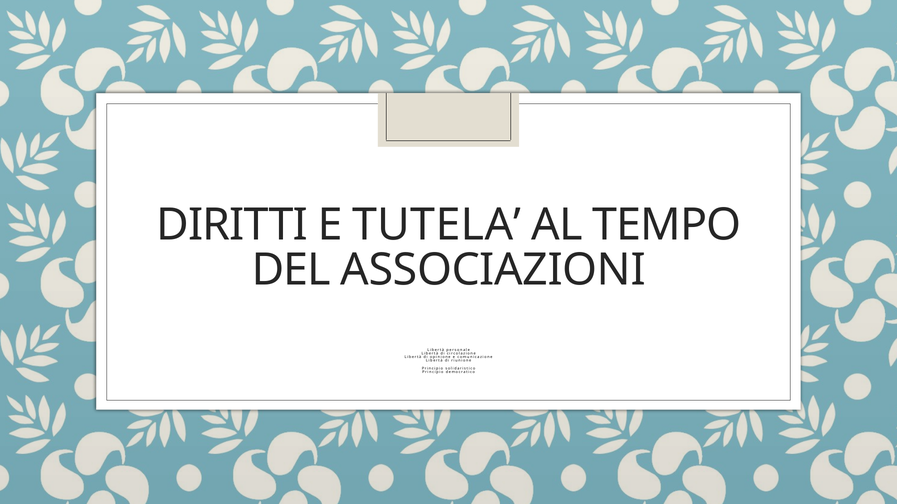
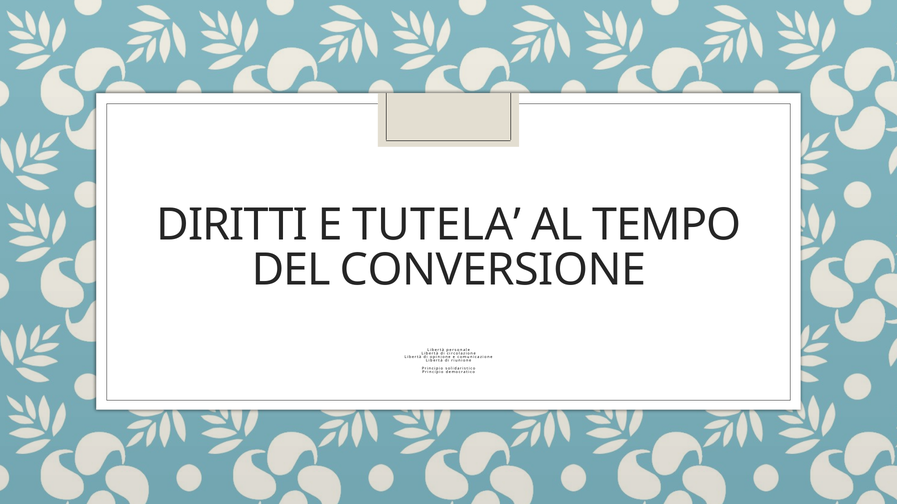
ASSOCIAZIONI: ASSOCIAZIONI -> CONVERSIONE (493, 270)
